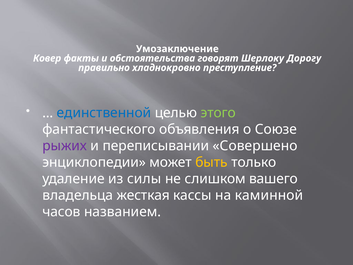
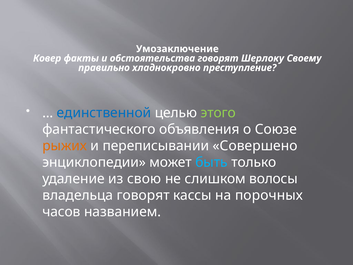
Дорогу: Дорогу -> Своему (304, 58)
рыжих colour: purple -> orange (65, 146)
быть colour: yellow -> light blue (211, 162)
силы: силы -> свою (144, 179)
вашего: вашего -> волосы (273, 179)
владельца жесткая: жесткая -> говорят (143, 195)
каминной: каминной -> порочных (269, 195)
